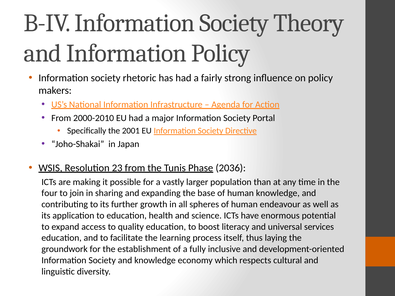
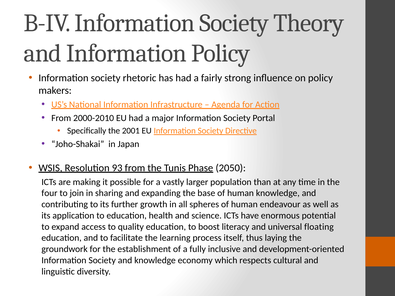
23: 23 -> 93 (117, 168)
2036: 2036 -> 2050 (231, 168)
services: services -> floating (319, 227)
